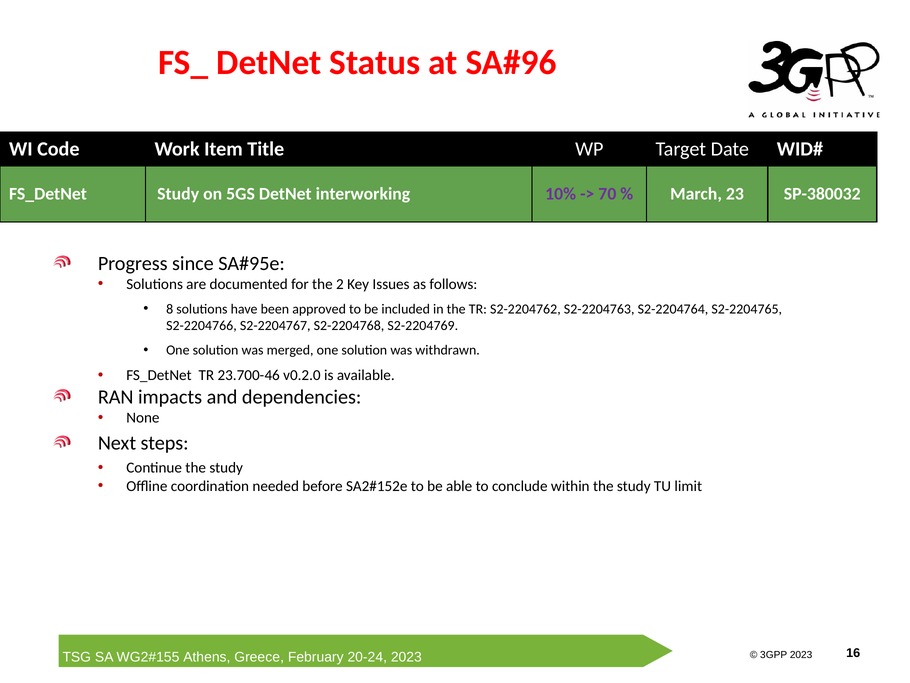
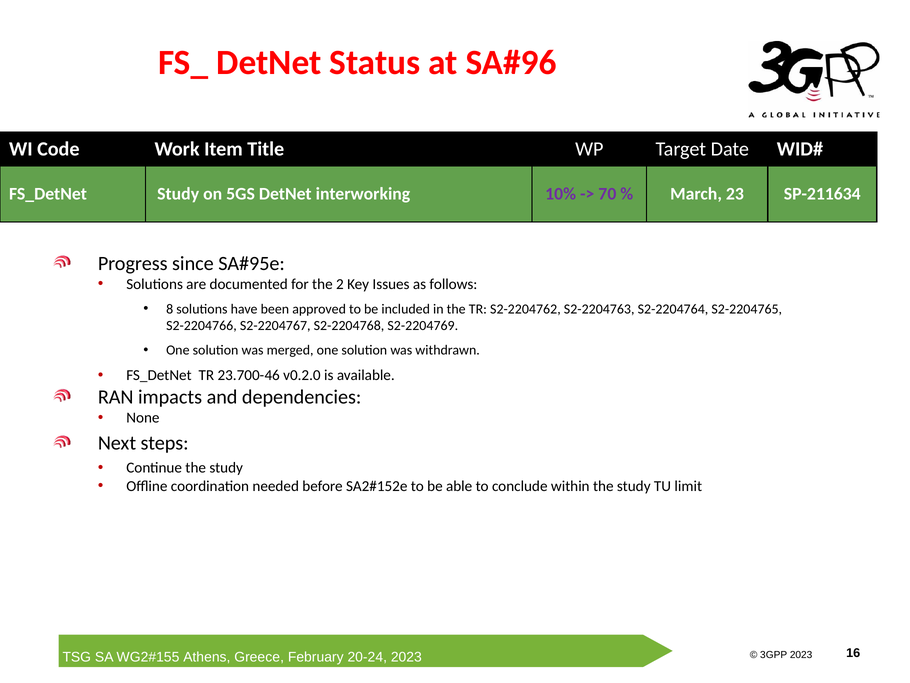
SP-380032: SP-380032 -> SP-211634 (822, 194)
